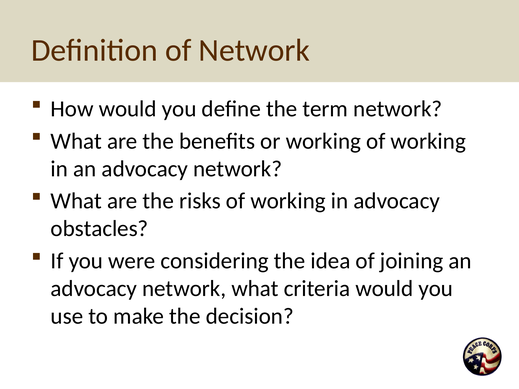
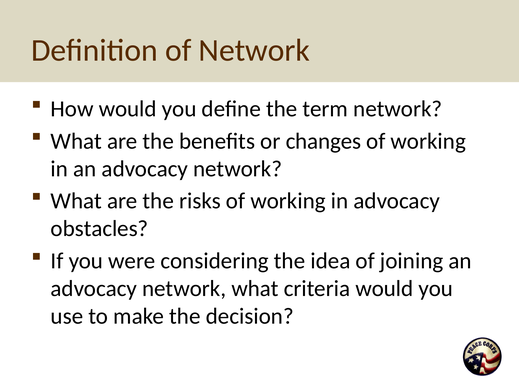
or working: working -> changes (323, 141)
